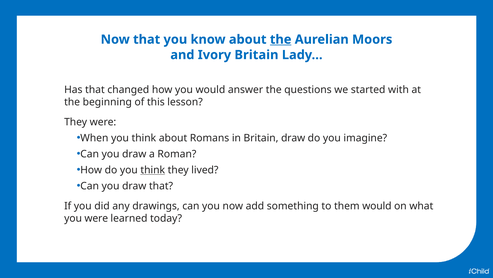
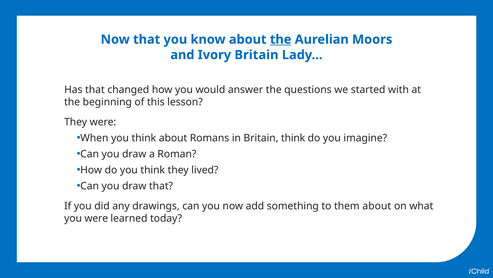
Britain draw: draw -> think (293, 138)
think underline: present -> none (153, 170)
them would: would -> about (377, 206)
